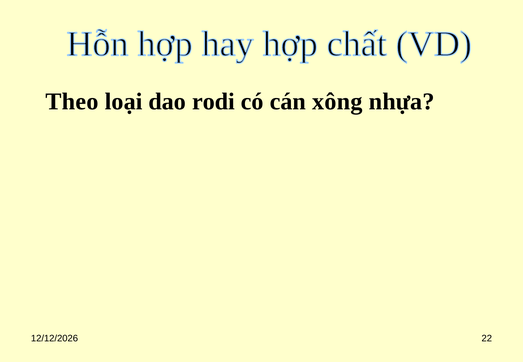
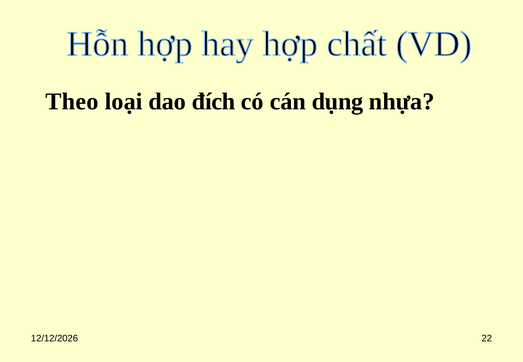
rodi: rodi -> đích (214, 102)
xông: xông -> dụng (338, 102)
